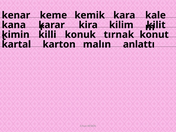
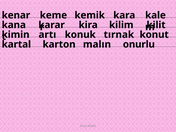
killi: killi -> artı (47, 35)
anlattı: anlattı -> onurlu (139, 44)
